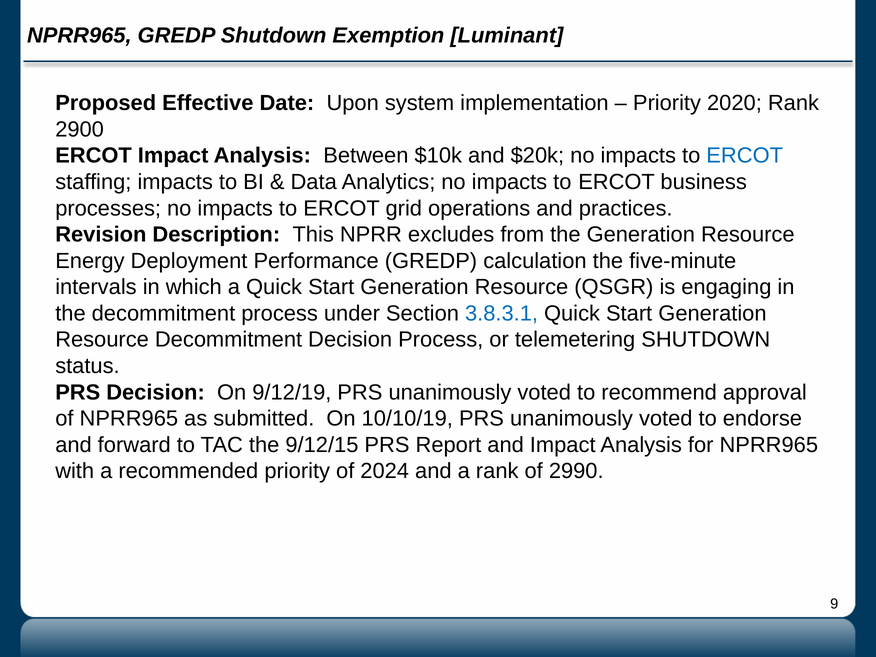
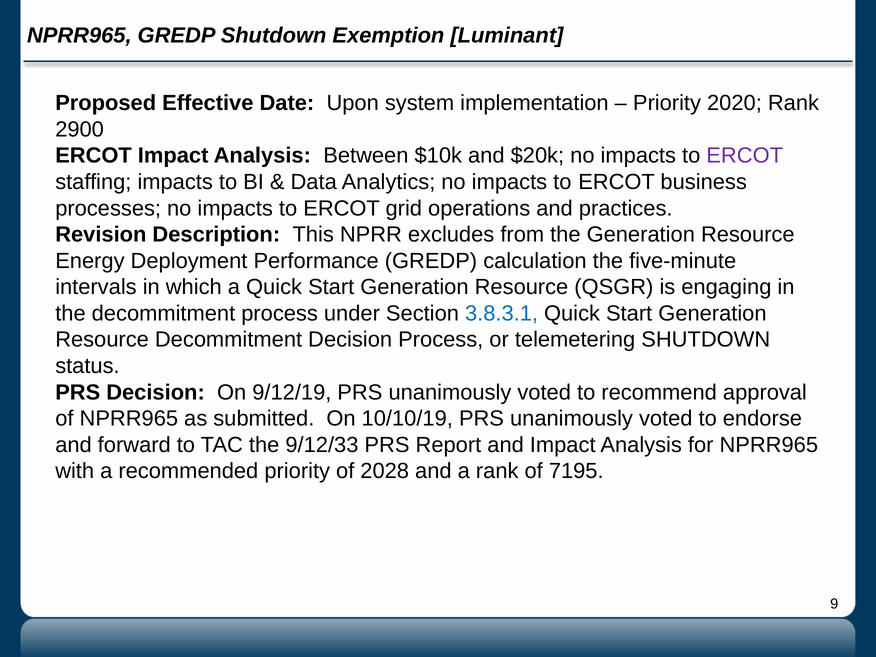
ERCOT colour: blue -> purple (745, 156)
9/12/15: 9/12/15 -> 9/12/33 (322, 445)
2024: 2024 -> 2028 (385, 471)
2990: 2990 -> 7195 (576, 471)
